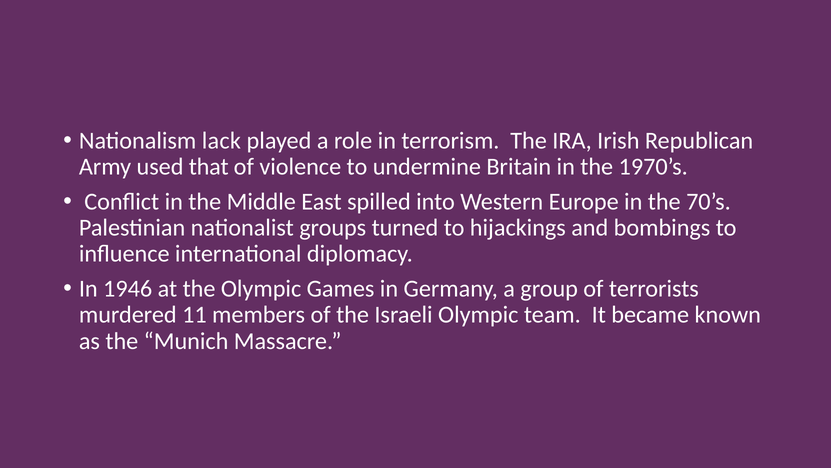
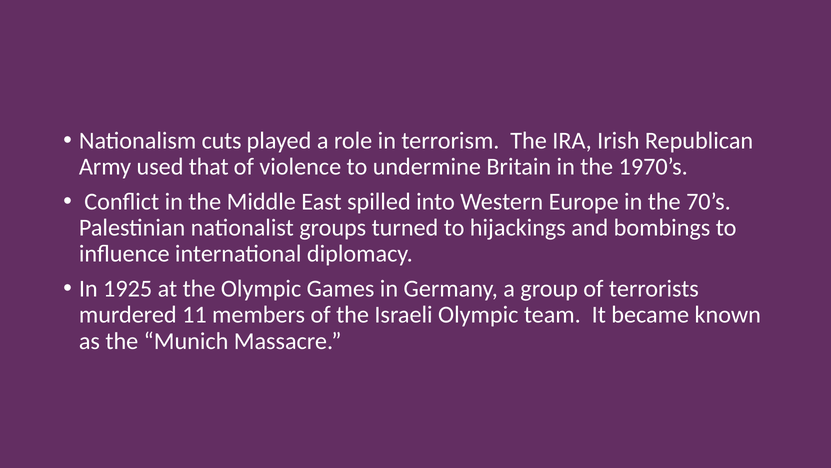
lack: lack -> cuts (222, 140)
1946: 1946 -> 1925 (128, 288)
